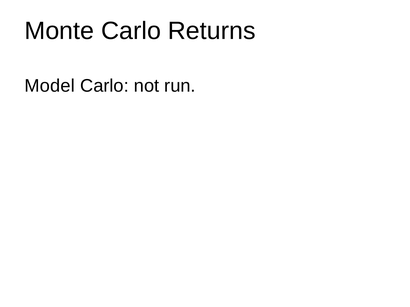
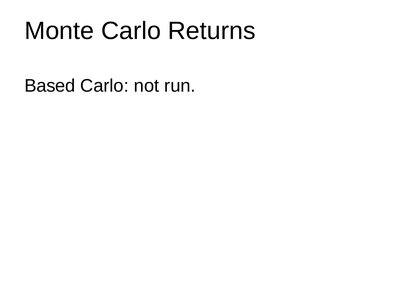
Model: Model -> Based (50, 86)
